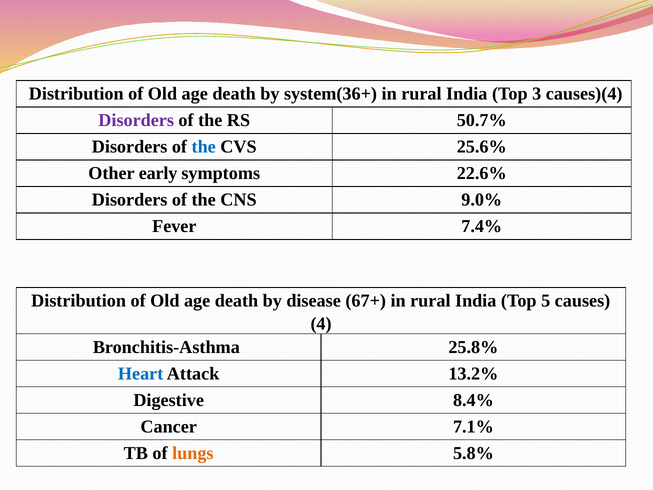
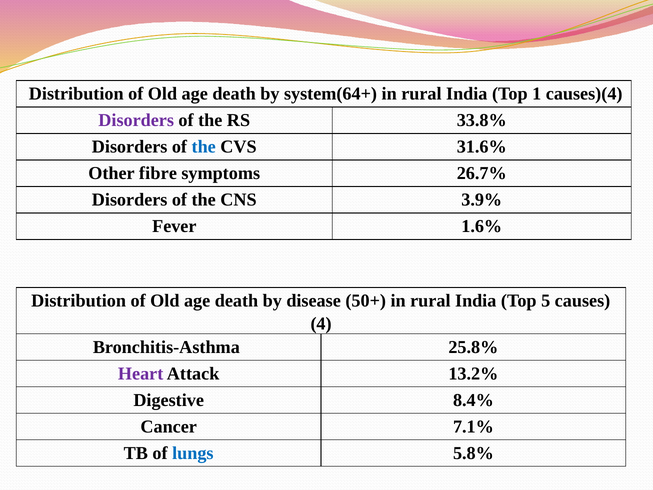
system(36+: system(36+ -> system(64+ (331, 94)
3: 3 -> 1 (537, 94)
50.7%: 50.7% -> 33.8% (482, 120)
25.6%: 25.6% -> 31.6% (482, 147)
early: early -> fibre (158, 173)
22.6%: 22.6% -> 26.7% (482, 173)
9.0%: 9.0% -> 3.9% (482, 200)
7.4%: 7.4% -> 1.6% (482, 226)
67+: 67+ -> 50+ (366, 301)
Heart colour: blue -> purple (141, 373)
lungs colour: orange -> blue (193, 453)
